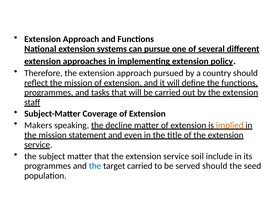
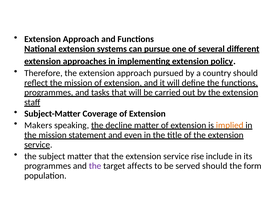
soil: soil -> rise (198, 156)
the colour: blue -> purple (95, 166)
target carried: carried -> affects (140, 166)
seed: seed -> form (253, 166)
